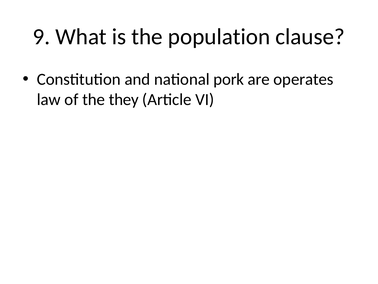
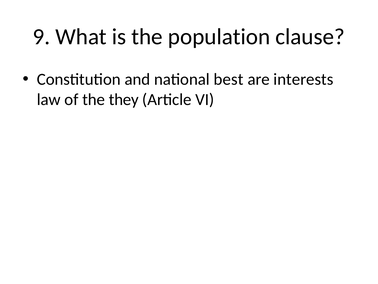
pork: pork -> best (229, 79)
operates: operates -> interests (303, 79)
